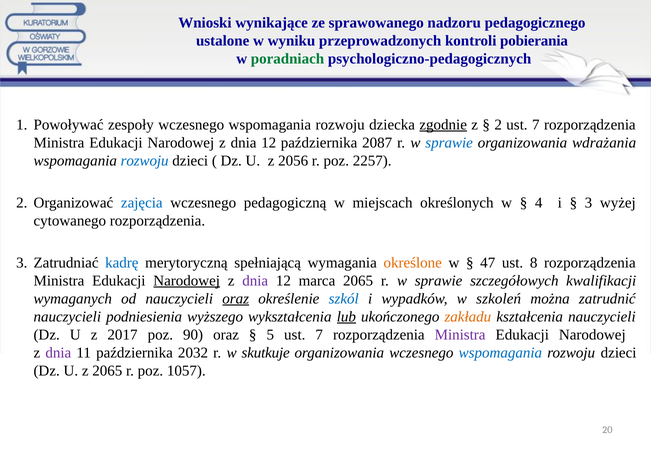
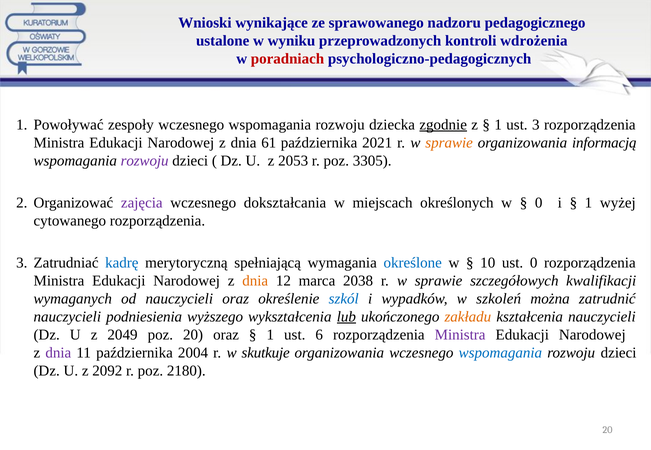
pobierania: pobierania -> wdrożenia (534, 41)
poradniach colour: green -> red (287, 59)
2: 2 -> 1 (498, 125)
7: 7 -> 3 (536, 125)
12: 12 -> 61 (269, 143)
2087: 2087 -> 2021 (377, 143)
sprawie colour: blue -> orange (449, 143)
wdrażania: wdrażania -> informacją (604, 143)
rozwoju colour: blue -> purple (145, 161)
2056: 2056 -> 2053 (293, 161)
2257: 2257 -> 3305 (372, 161)
zajęcia colour: blue -> purple (142, 203)
pedagogiczną: pedagogiczną -> dokształcania (285, 203)
4: 4 -> 0 (539, 203)
3: 3 -> 1 (588, 203)
określone colour: orange -> blue (413, 263)
47: 47 -> 10 (488, 263)
ust 8: 8 -> 0 (534, 263)
Narodowej underline: present -> none (187, 281)
dnia colour: purple -> orange (255, 281)
marca 2065: 2065 -> 2038 (358, 281)
oraz underline: present -> none (236, 299)
2017: 2017 -> 2049 (123, 335)
poz 90: 90 -> 20 (193, 335)
5: 5 -> 1 (270, 335)
7: 7 -> 6 (319, 335)
2032: 2032 -> 2004 (193, 353)
z 2065: 2065 -> 2092 (107, 371)
1057: 1057 -> 2180 (186, 371)
